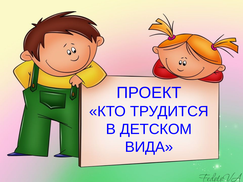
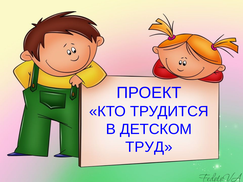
ВИДА: ВИДА -> ТРУД (149, 147)
